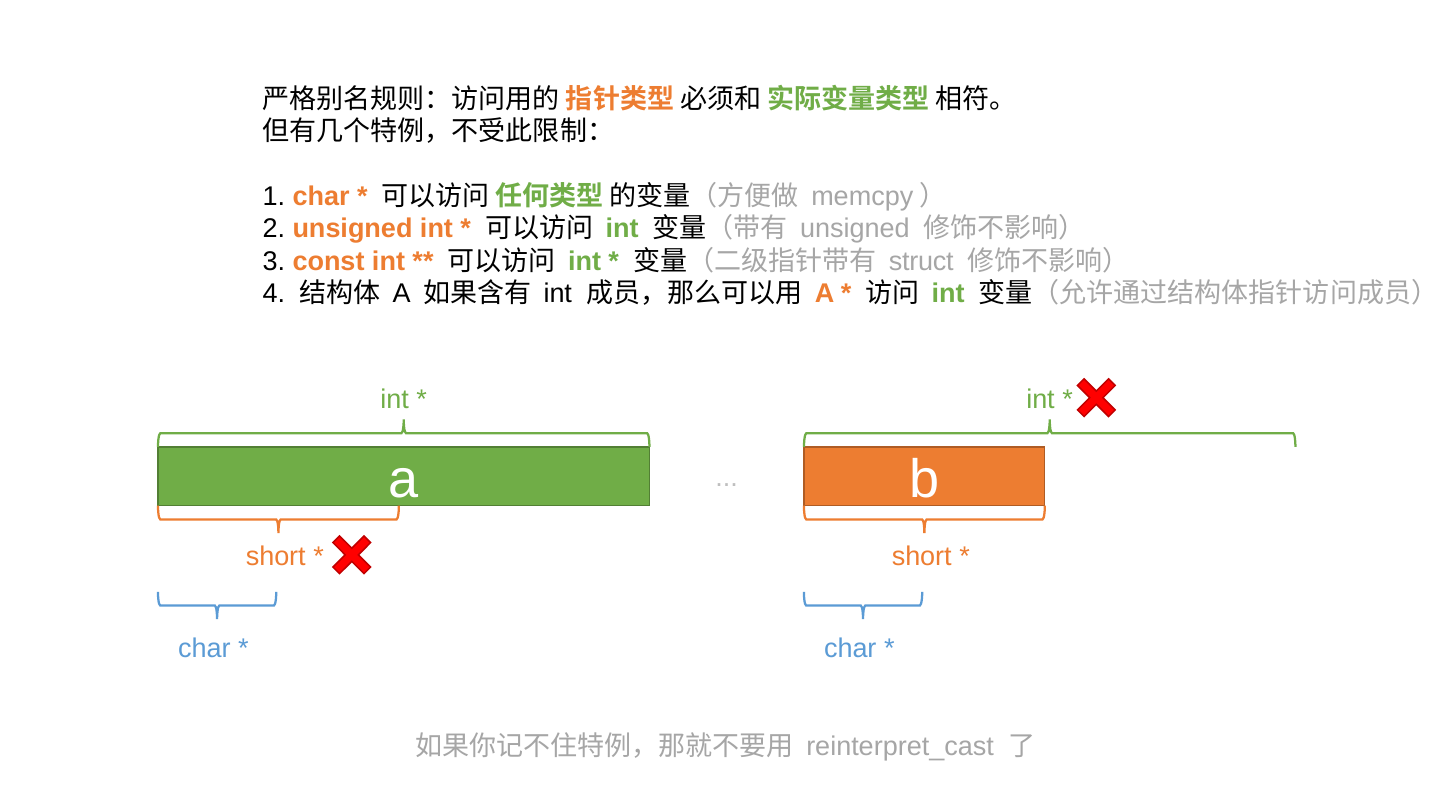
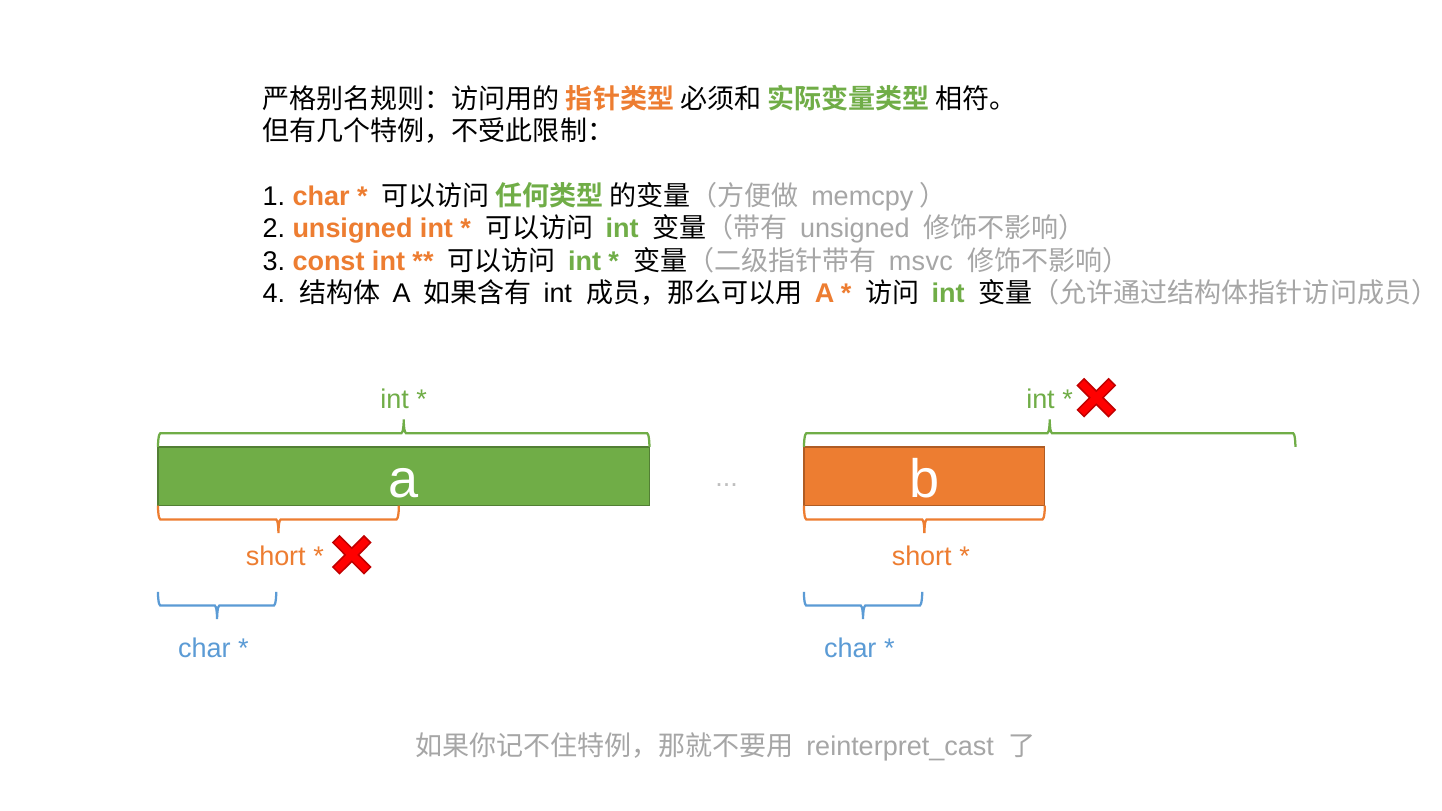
struct: struct -> msvc (921, 261)
